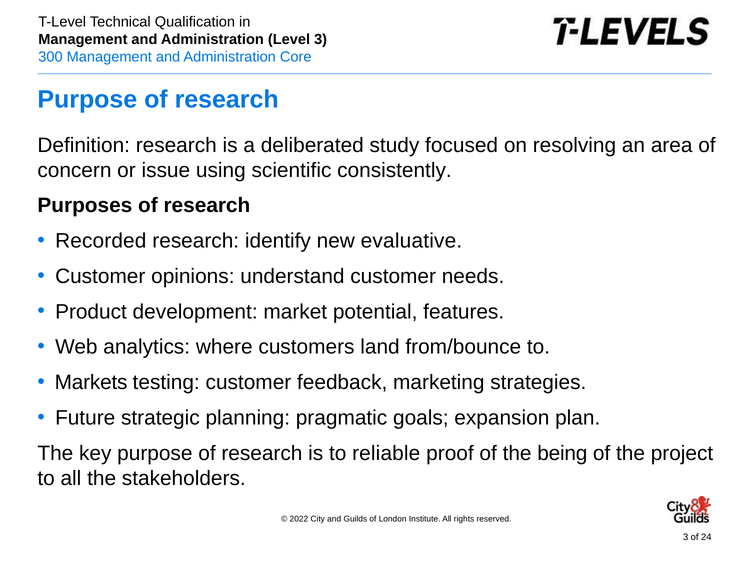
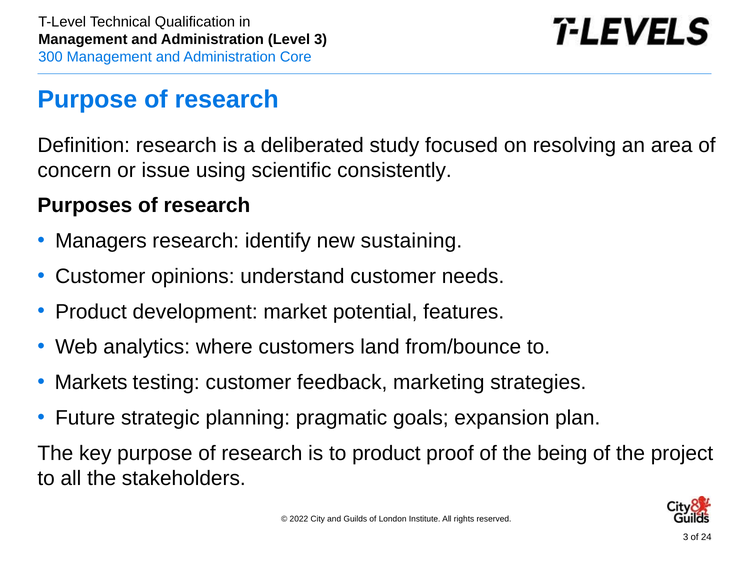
Recorded: Recorded -> Managers (101, 241)
evaluative: evaluative -> sustaining (411, 241)
to reliable: reliable -> product (386, 453)
